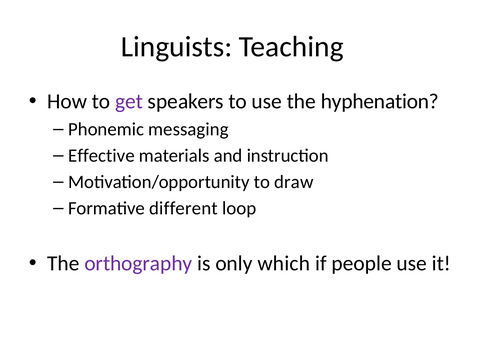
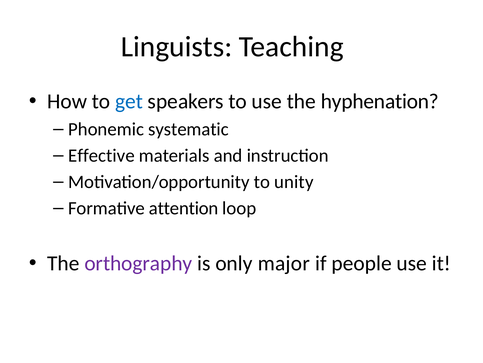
get colour: purple -> blue (129, 101)
messaging: messaging -> systematic (189, 129)
draw: draw -> unity (294, 182)
different: different -> attention (184, 208)
which: which -> major (284, 263)
